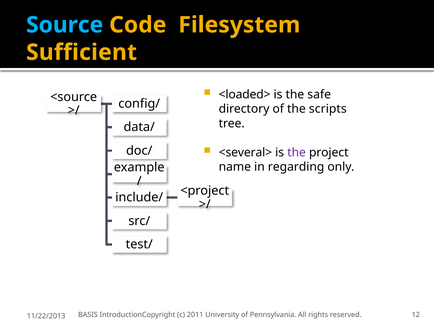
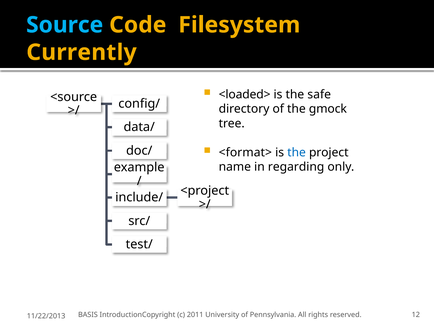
Sufficient: Sufficient -> Currently (82, 52)
scripts: scripts -> gmock (328, 109)
<several>: <several> -> <format> (245, 153)
the colour: purple -> blue (297, 153)
